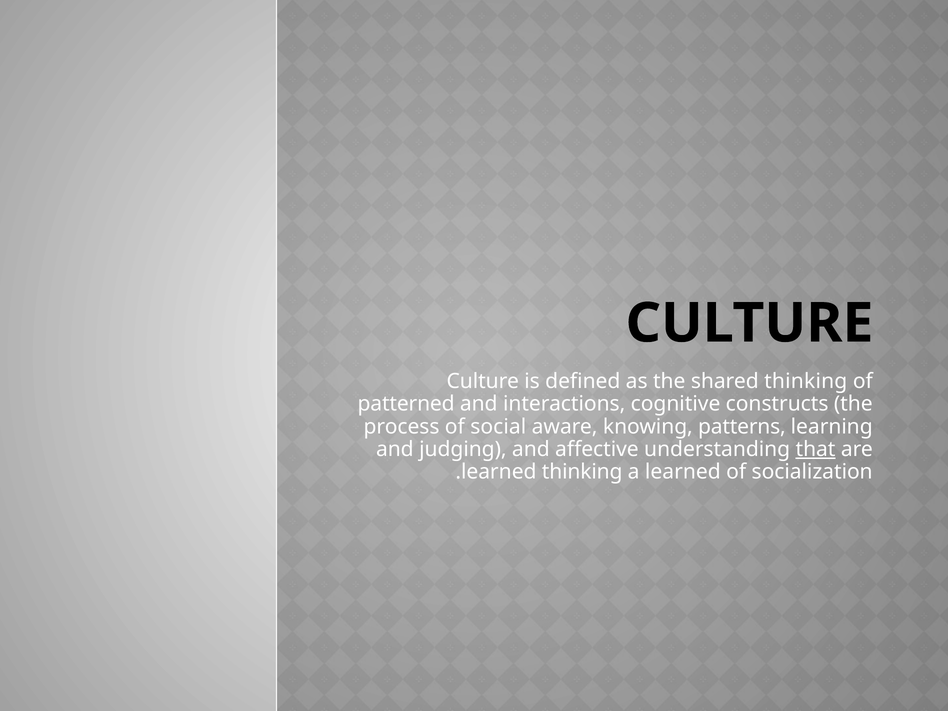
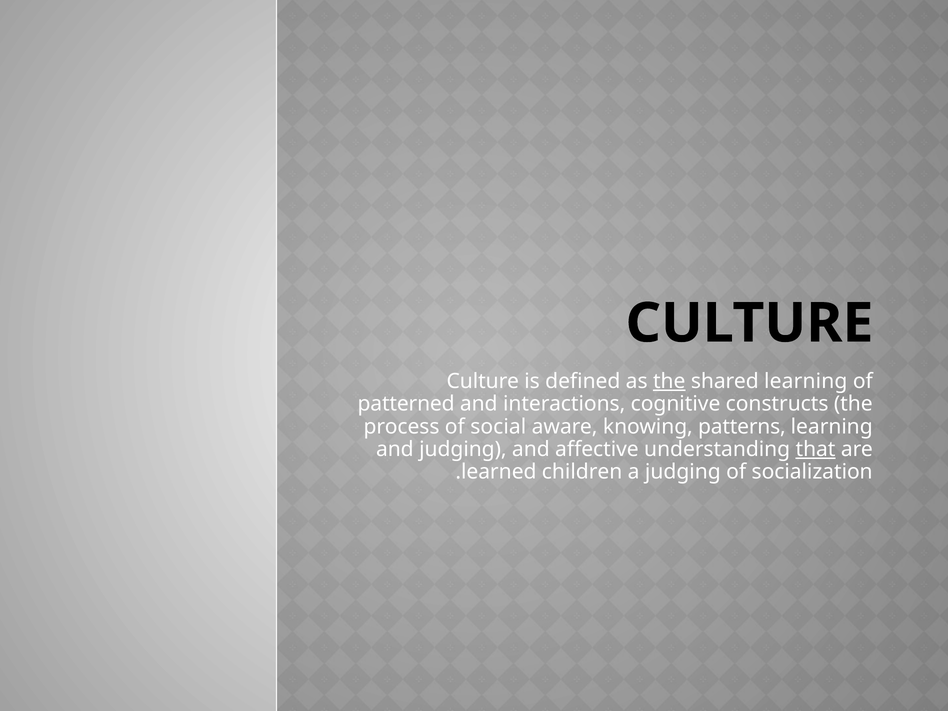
the underline: none -> present (669, 381)
shared thinking: thinking -> learning (806, 381)
learned thinking: thinking -> children (582, 472)
a learned: learned -> judging (683, 472)
